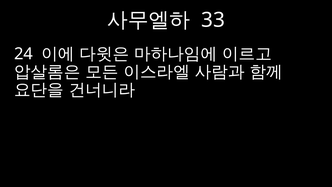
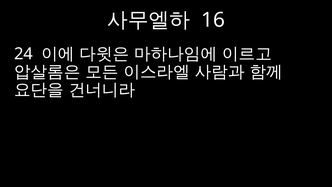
33: 33 -> 16 (213, 20)
